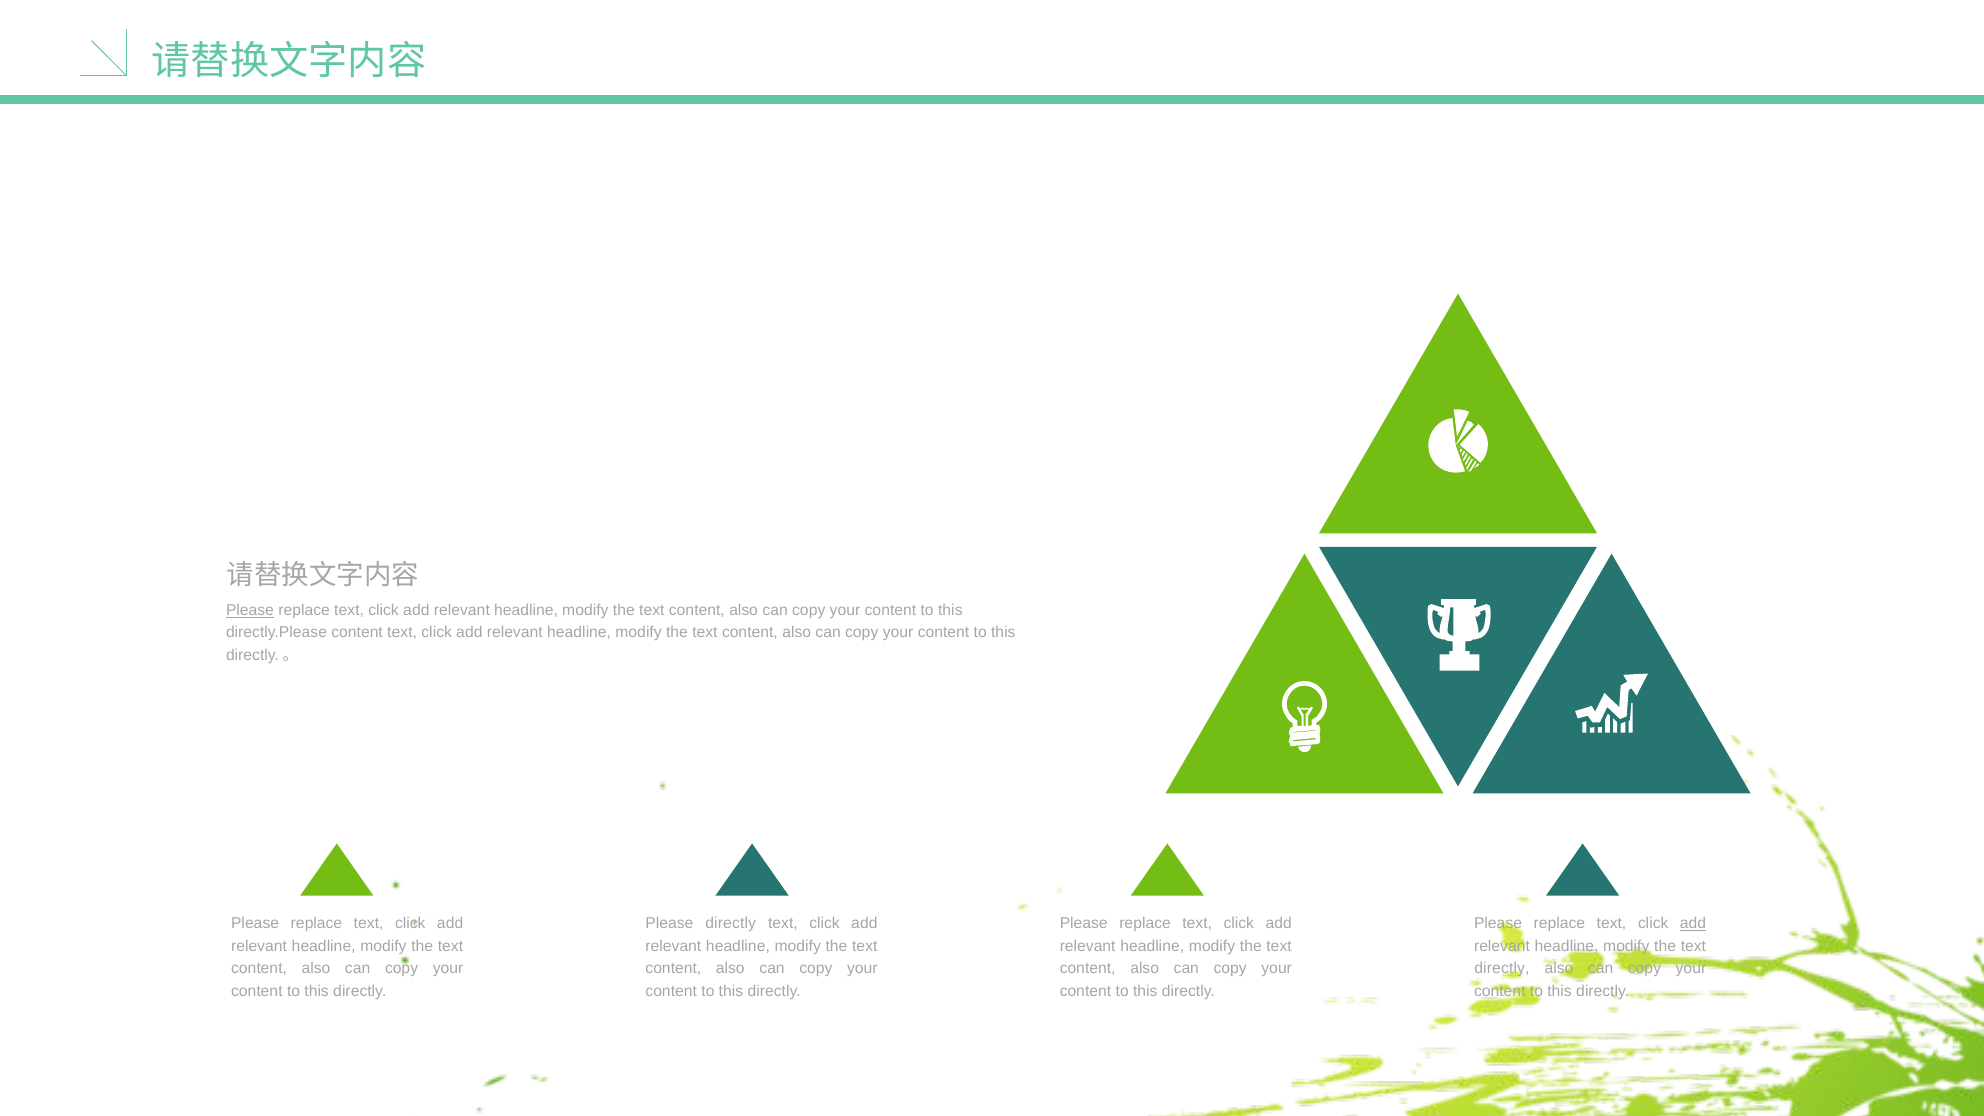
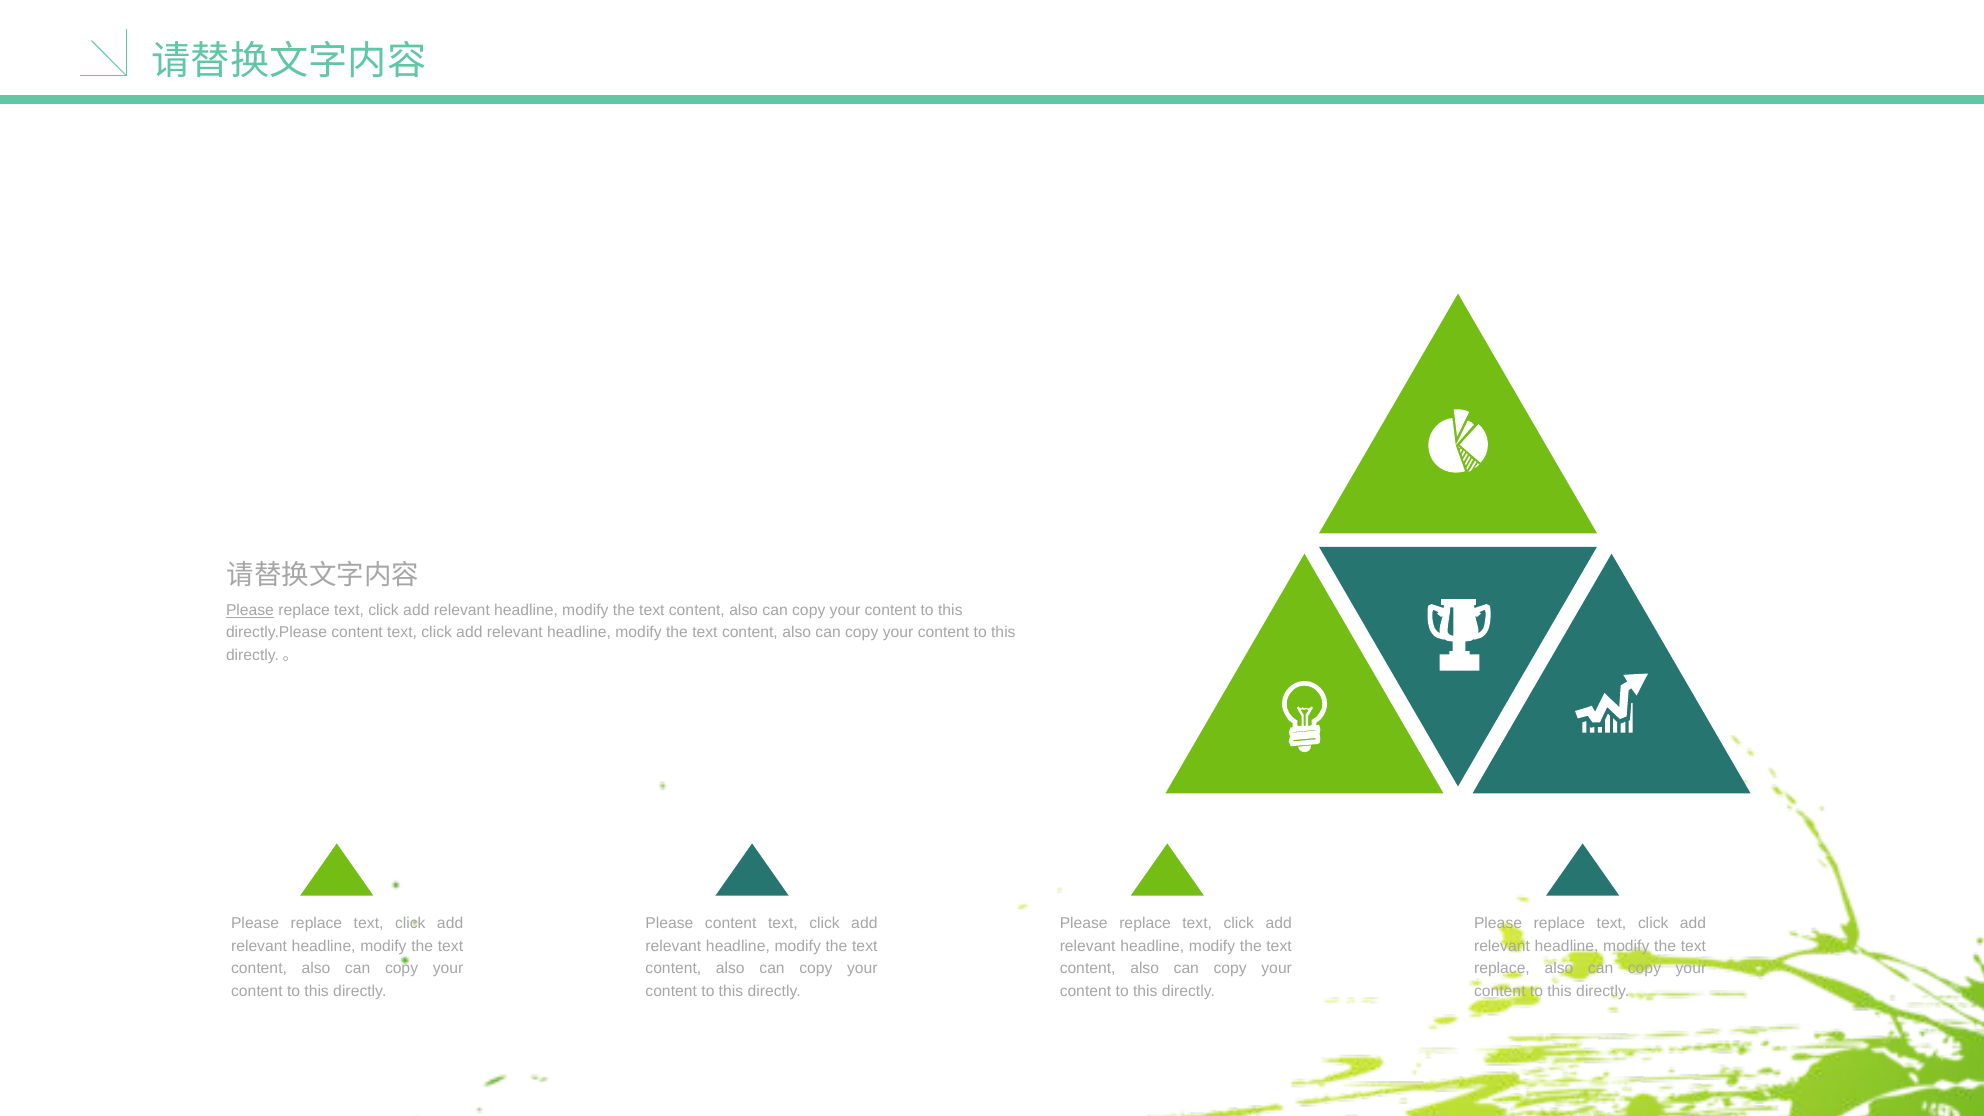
Please directly: directly -> content (731, 924)
add underline: present -> none (1693, 924)
directly: directly -> replace (1502, 969)
